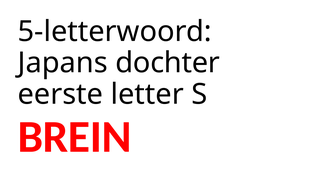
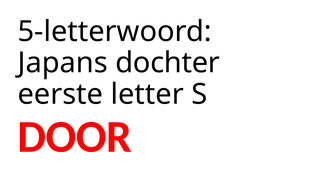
BREIN: BREIN -> DOOR (75, 137)
